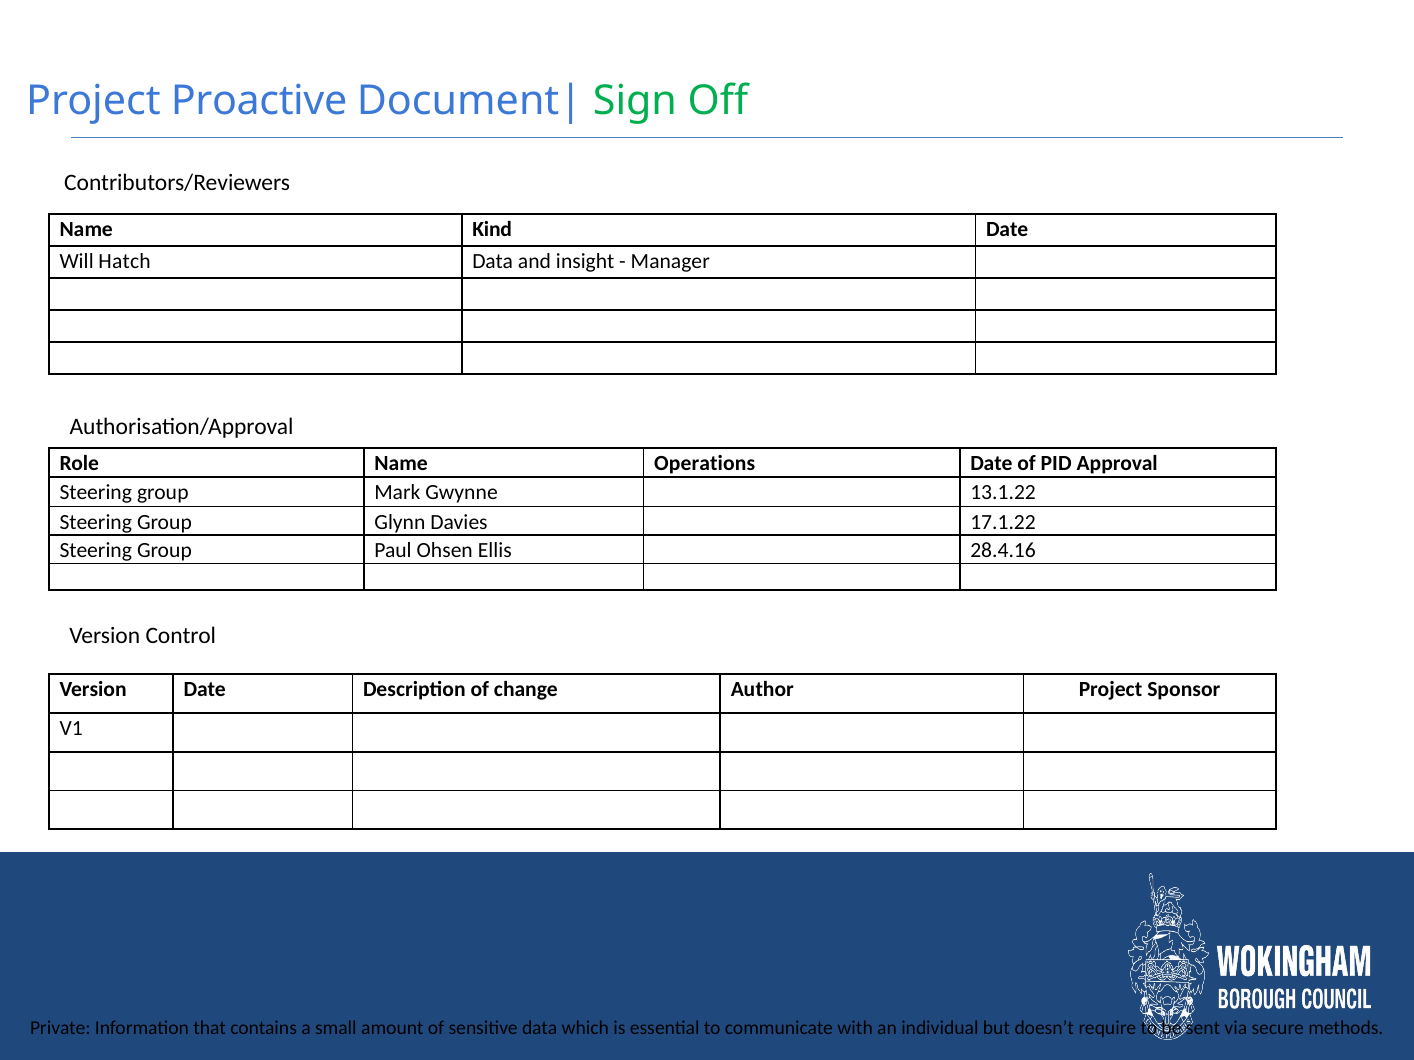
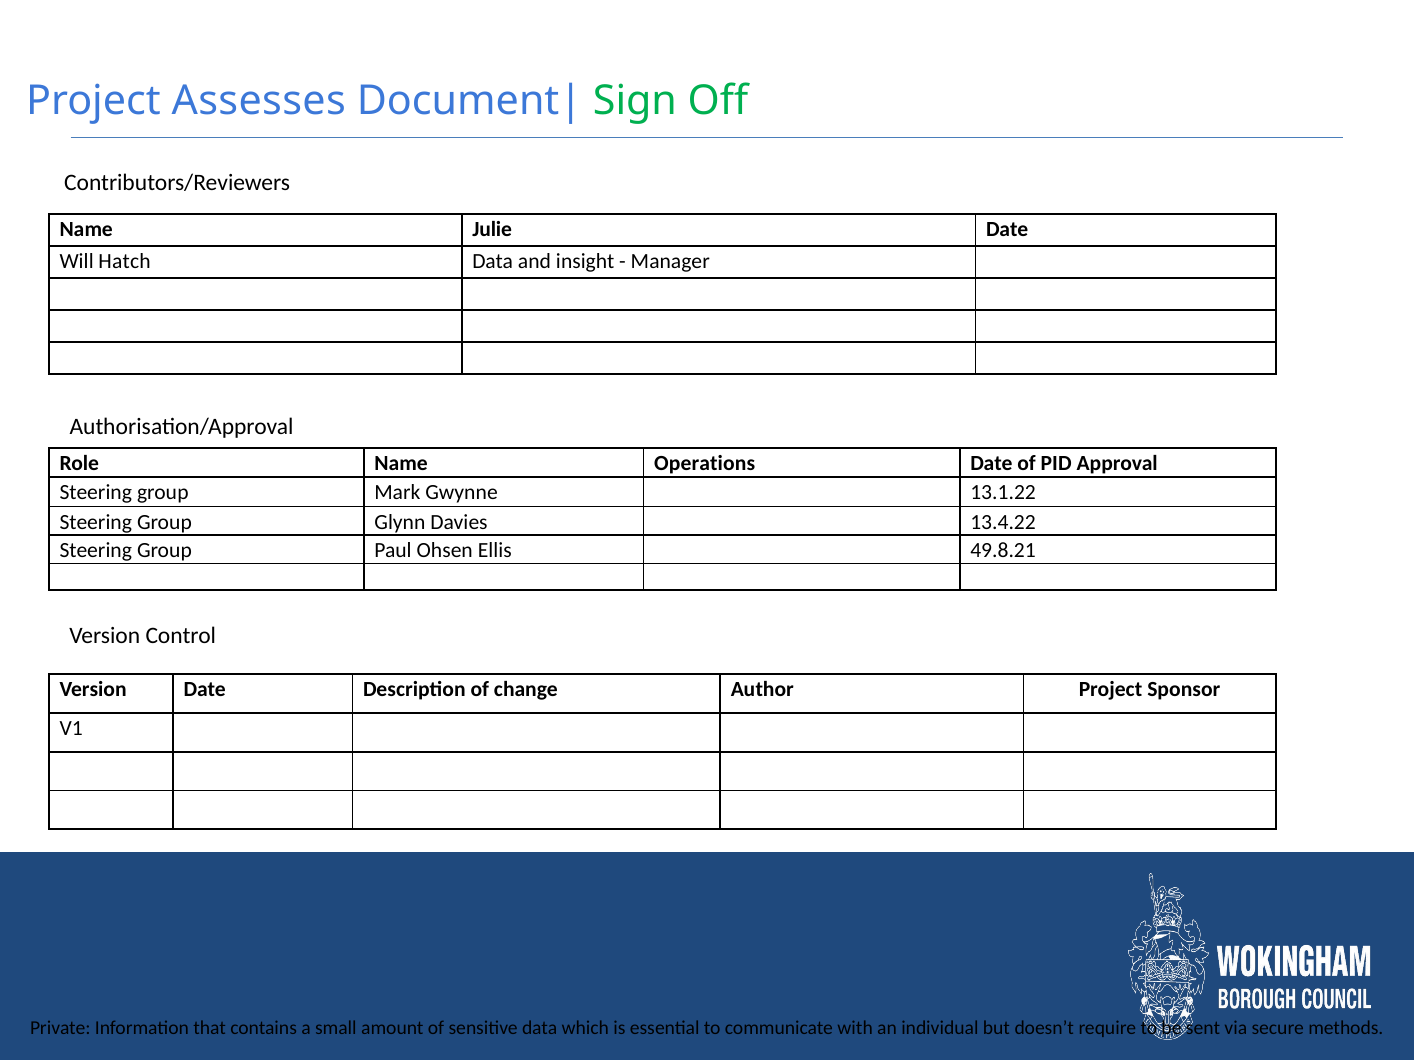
Proactive: Proactive -> Assesses (259, 101)
Kind: Kind -> Julie (492, 230)
17.1.22: 17.1.22 -> 13.4.22 (1003, 522)
28.4.16: 28.4.16 -> 49.8.21 (1003, 551)
